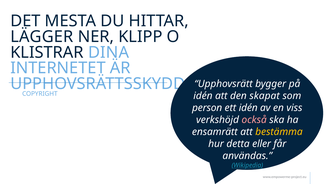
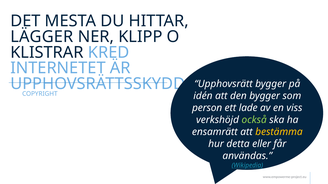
DINA: DINA -> KRED (109, 53)
den skapat: skapat -> bygger (265, 96)
ett idén: idén -> lade (248, 108)
också colour: pink -> light green (254, 120)
